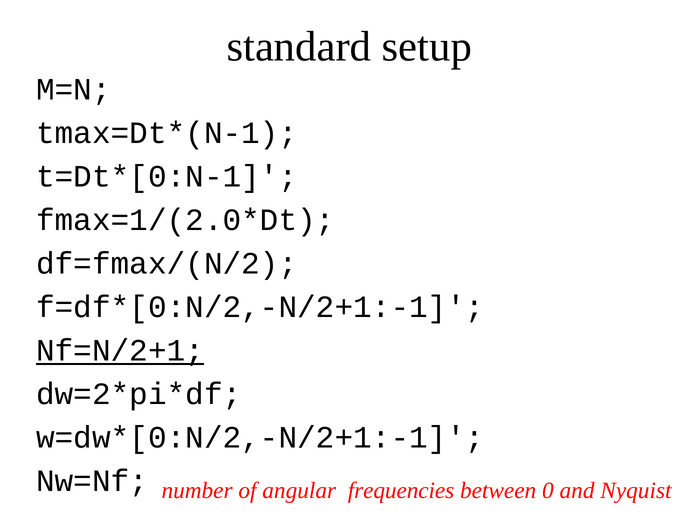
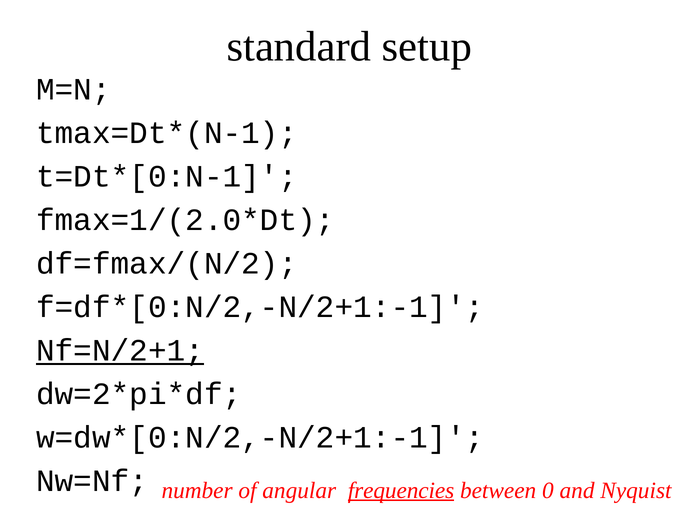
frequencies underline: none -> present (401, 491)
